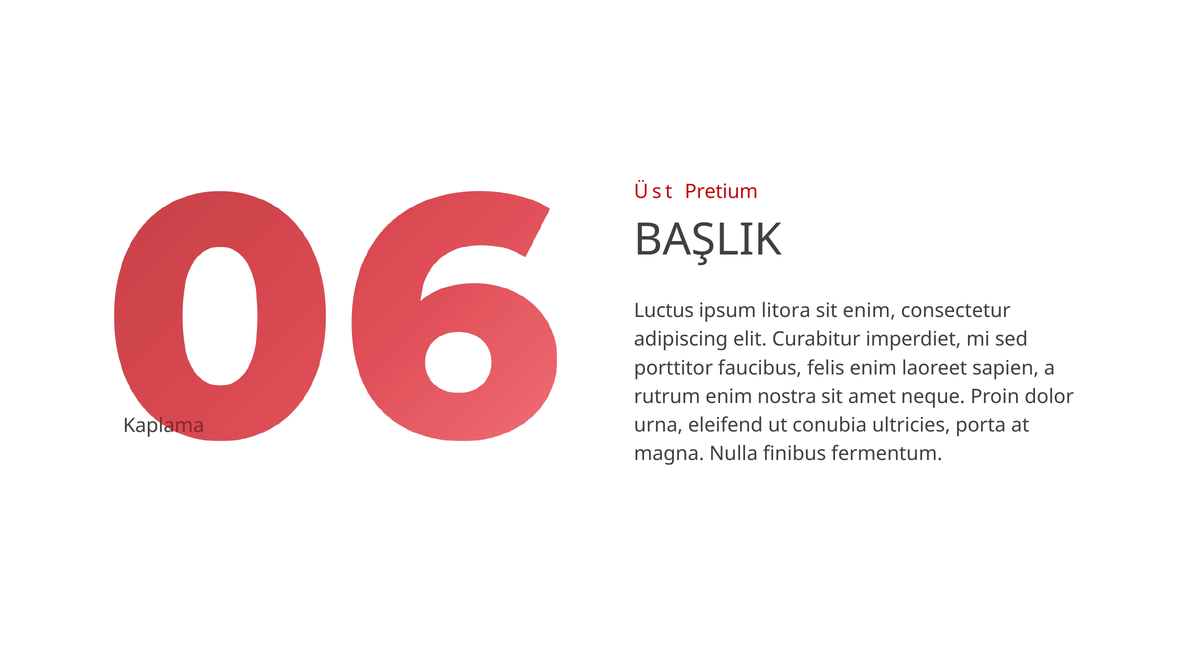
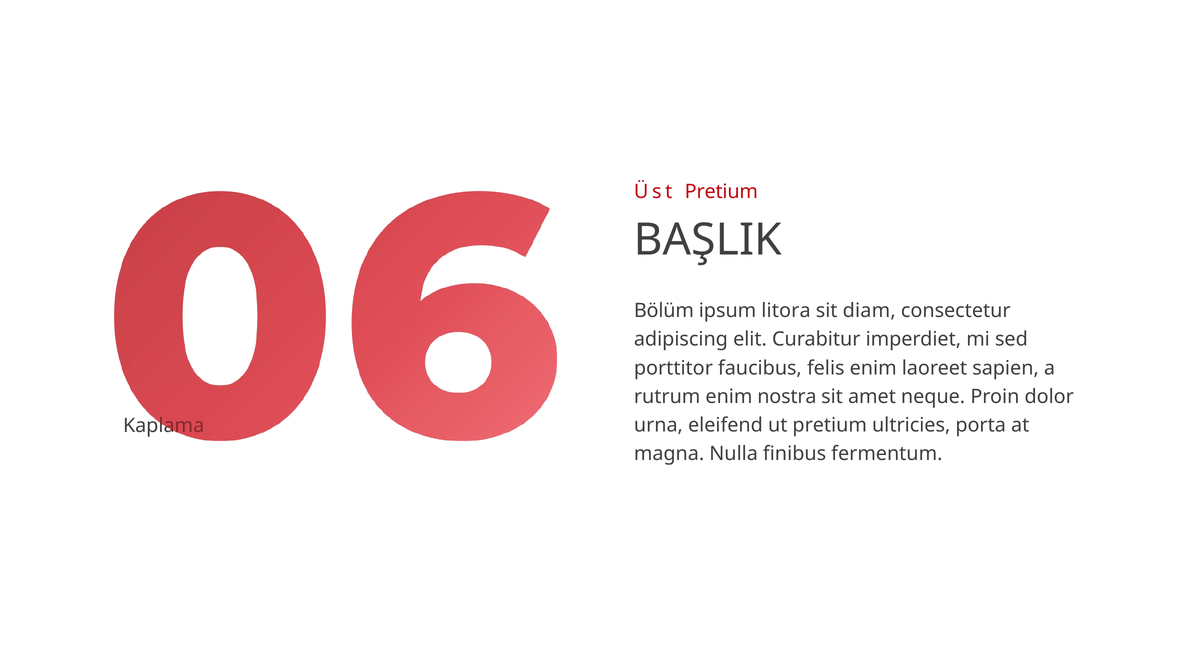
Luctus: Luctus -> Bölüm (664, 311)
sit enim: enim -> diam (869, 311)
ut conubia: conubia -> pretium (830, 425)
